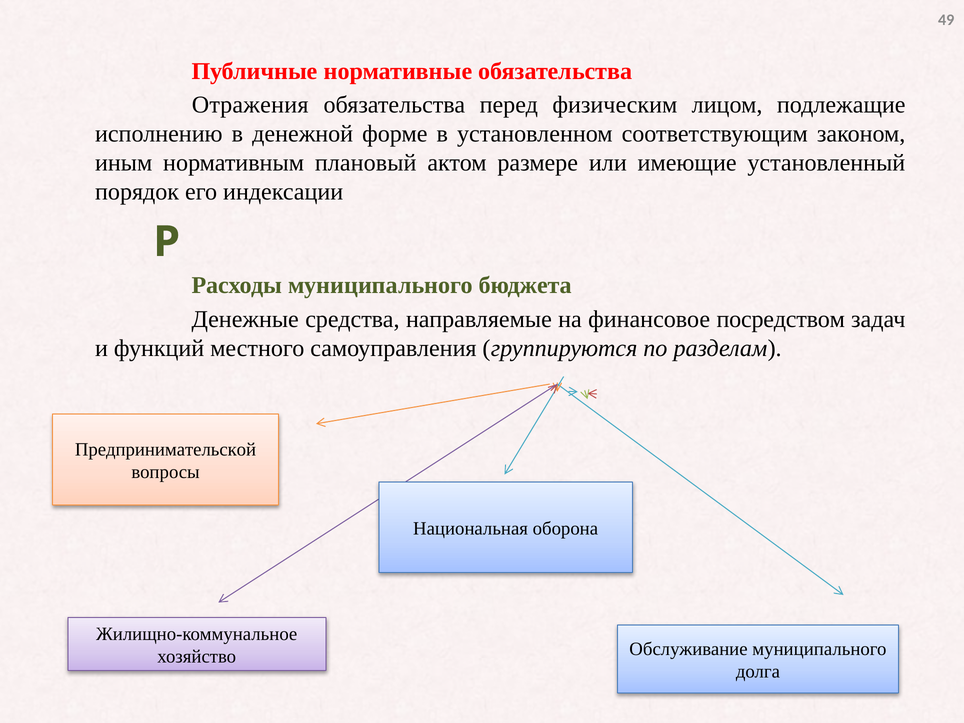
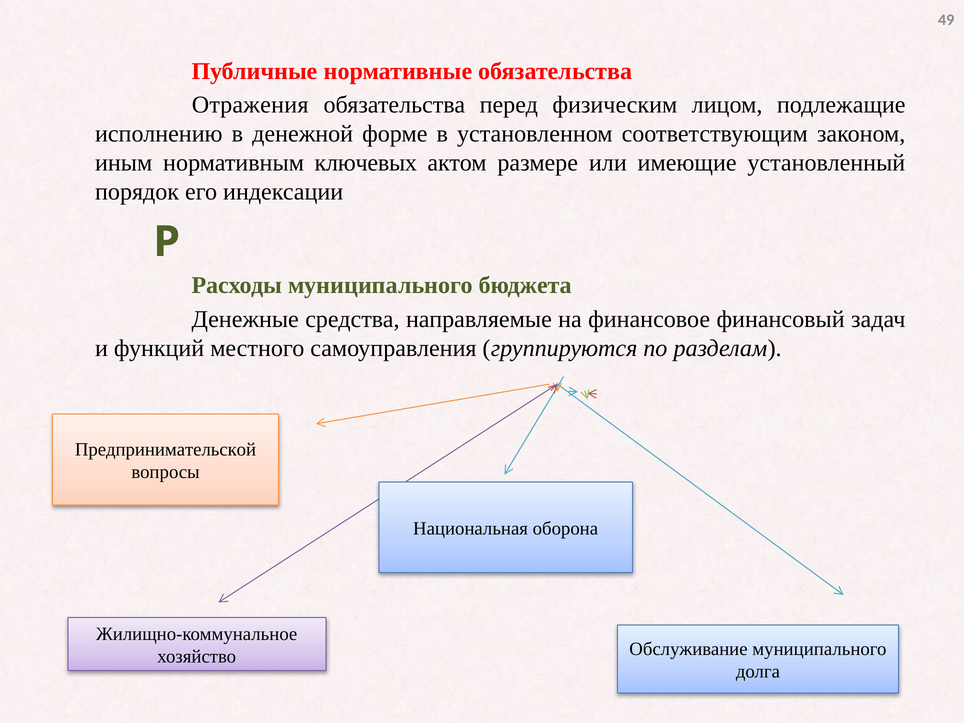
плановый: плановый -> ключевых (366, 163)
посредством: посредством -> финансовый (781, 319)
